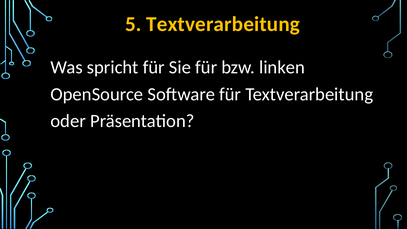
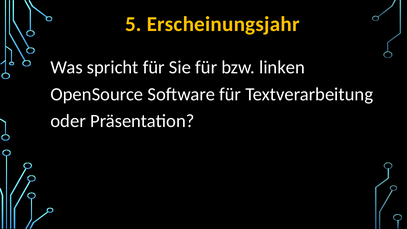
5 Textverarbeitung: Textverarbeitung -> Erscheinungsjahr (223, 24)
